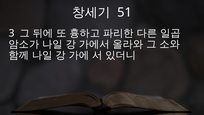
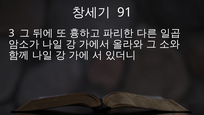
51: 51 -> 91 (125, 12)
